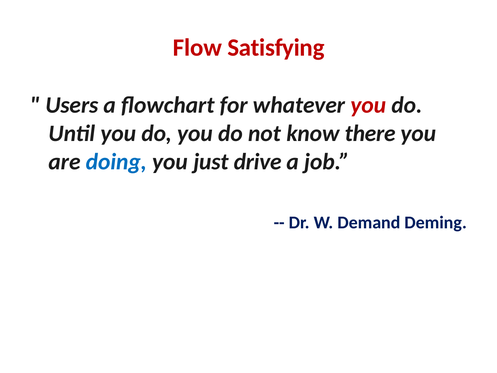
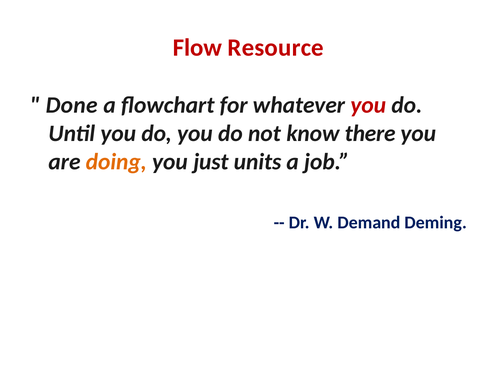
Satisfying: Satisfying -> Resource (276, 48)
Users: Users -> Done (72, 105)
doing colour: blue -> orange (116, 161)
drive: drive -> units (258, 161)
